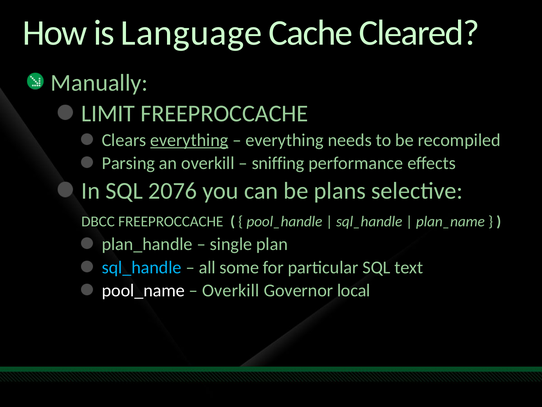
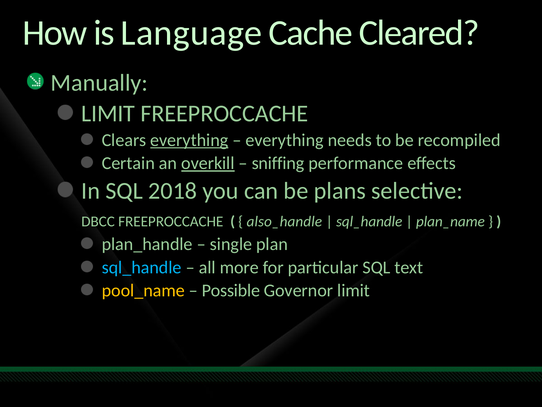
Parsing: Parsing -> Certain (128, 163)
overkill underline: none -> present (208, 163)
2076: 2076 -> 2018 (173, 191)
pool_handle: pool_handle -> also_handle (284, 221)
some: some -> more (239, 267)
pool_name colour: white -> yellow (143, 290)
Overkill: Overkill -> Possible (231, 290)
Governor local: local -> limit (354, 290)
